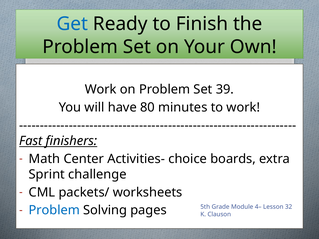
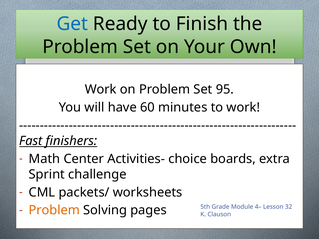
39: 39 -> 95 (225, 90)
80: 80 -> 60 (147, 108)
Problem colour: blue -> orange (54, 210)
